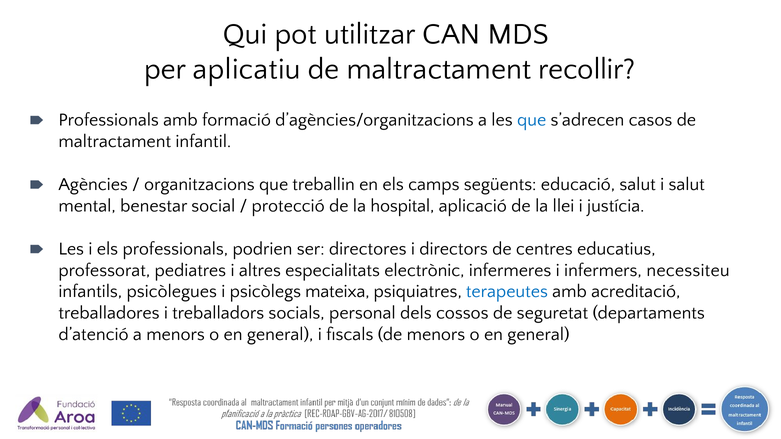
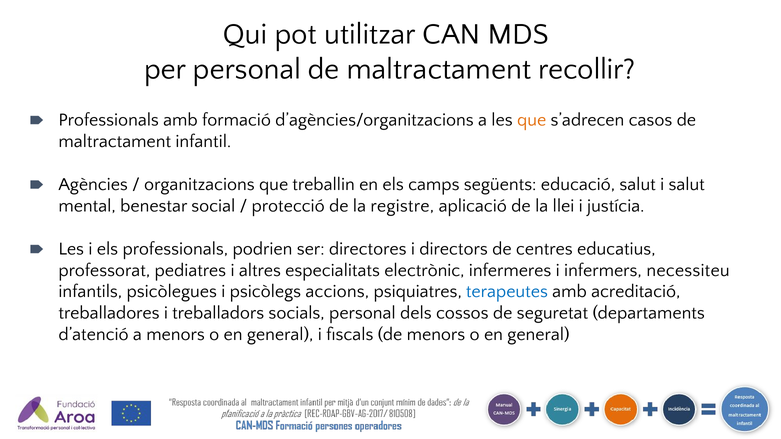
per aplicatiu: aplicatiu -> personal (247, 69)
que colour: blue -> orange (532, 120)
hospital: hospital -> registre (402, 206)
mateixa: mateixa -> accions (337, 292)
